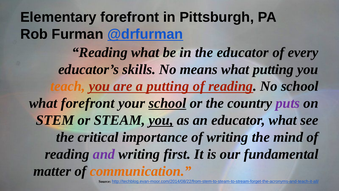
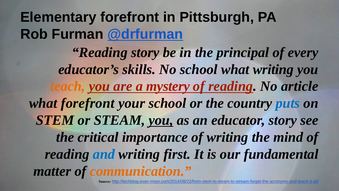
Reading what: what -> story (145, 52)
the educator: educator -> principal (243, 52)
No means: means -> school (199, 69)
what putting: putting -> writing (273, 69)
a putting: putting -> mystery (168, 86)
No school: school -> article (300, 86)
school underline: present -> none (167, 103)
puts colour: purple -> blue (288, 103)
educator what: what -> story (283, 120)
and colour: purple -> blue (104, 154)
